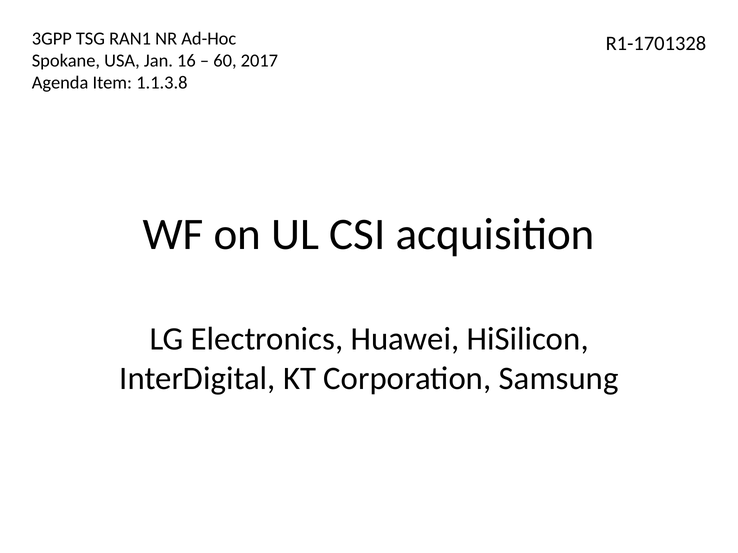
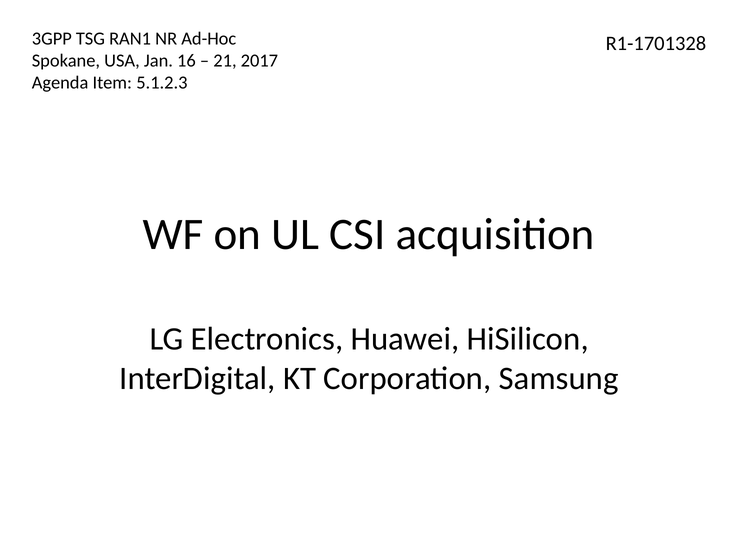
60: 60 -> 21 (225, 61)
1.1.3.8: 1.1.3.8 -> 5.1.2.3 (162, 83)
